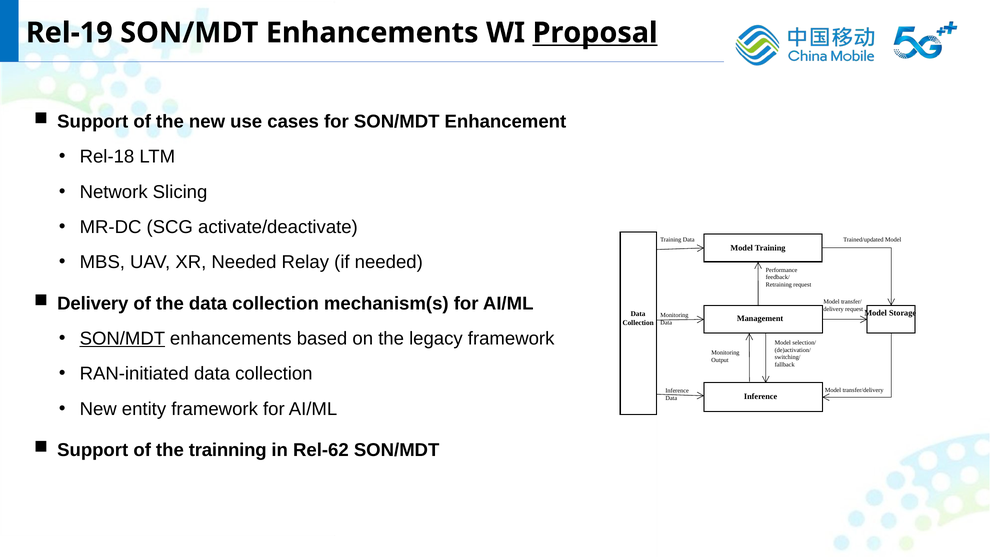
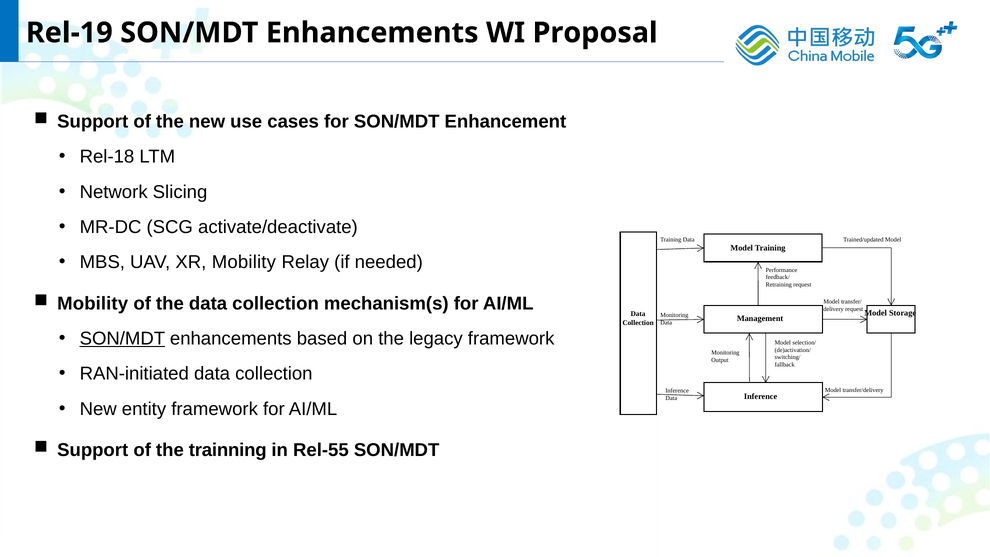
Proposal underline: present -> none (595, 33)
XR Needed: Needed -> Mobility (244, 262)
Delivery: Delivery -> Mobility (93, 303)
Rel-62: Rel-62 -> Rel-55 (321, 450)
